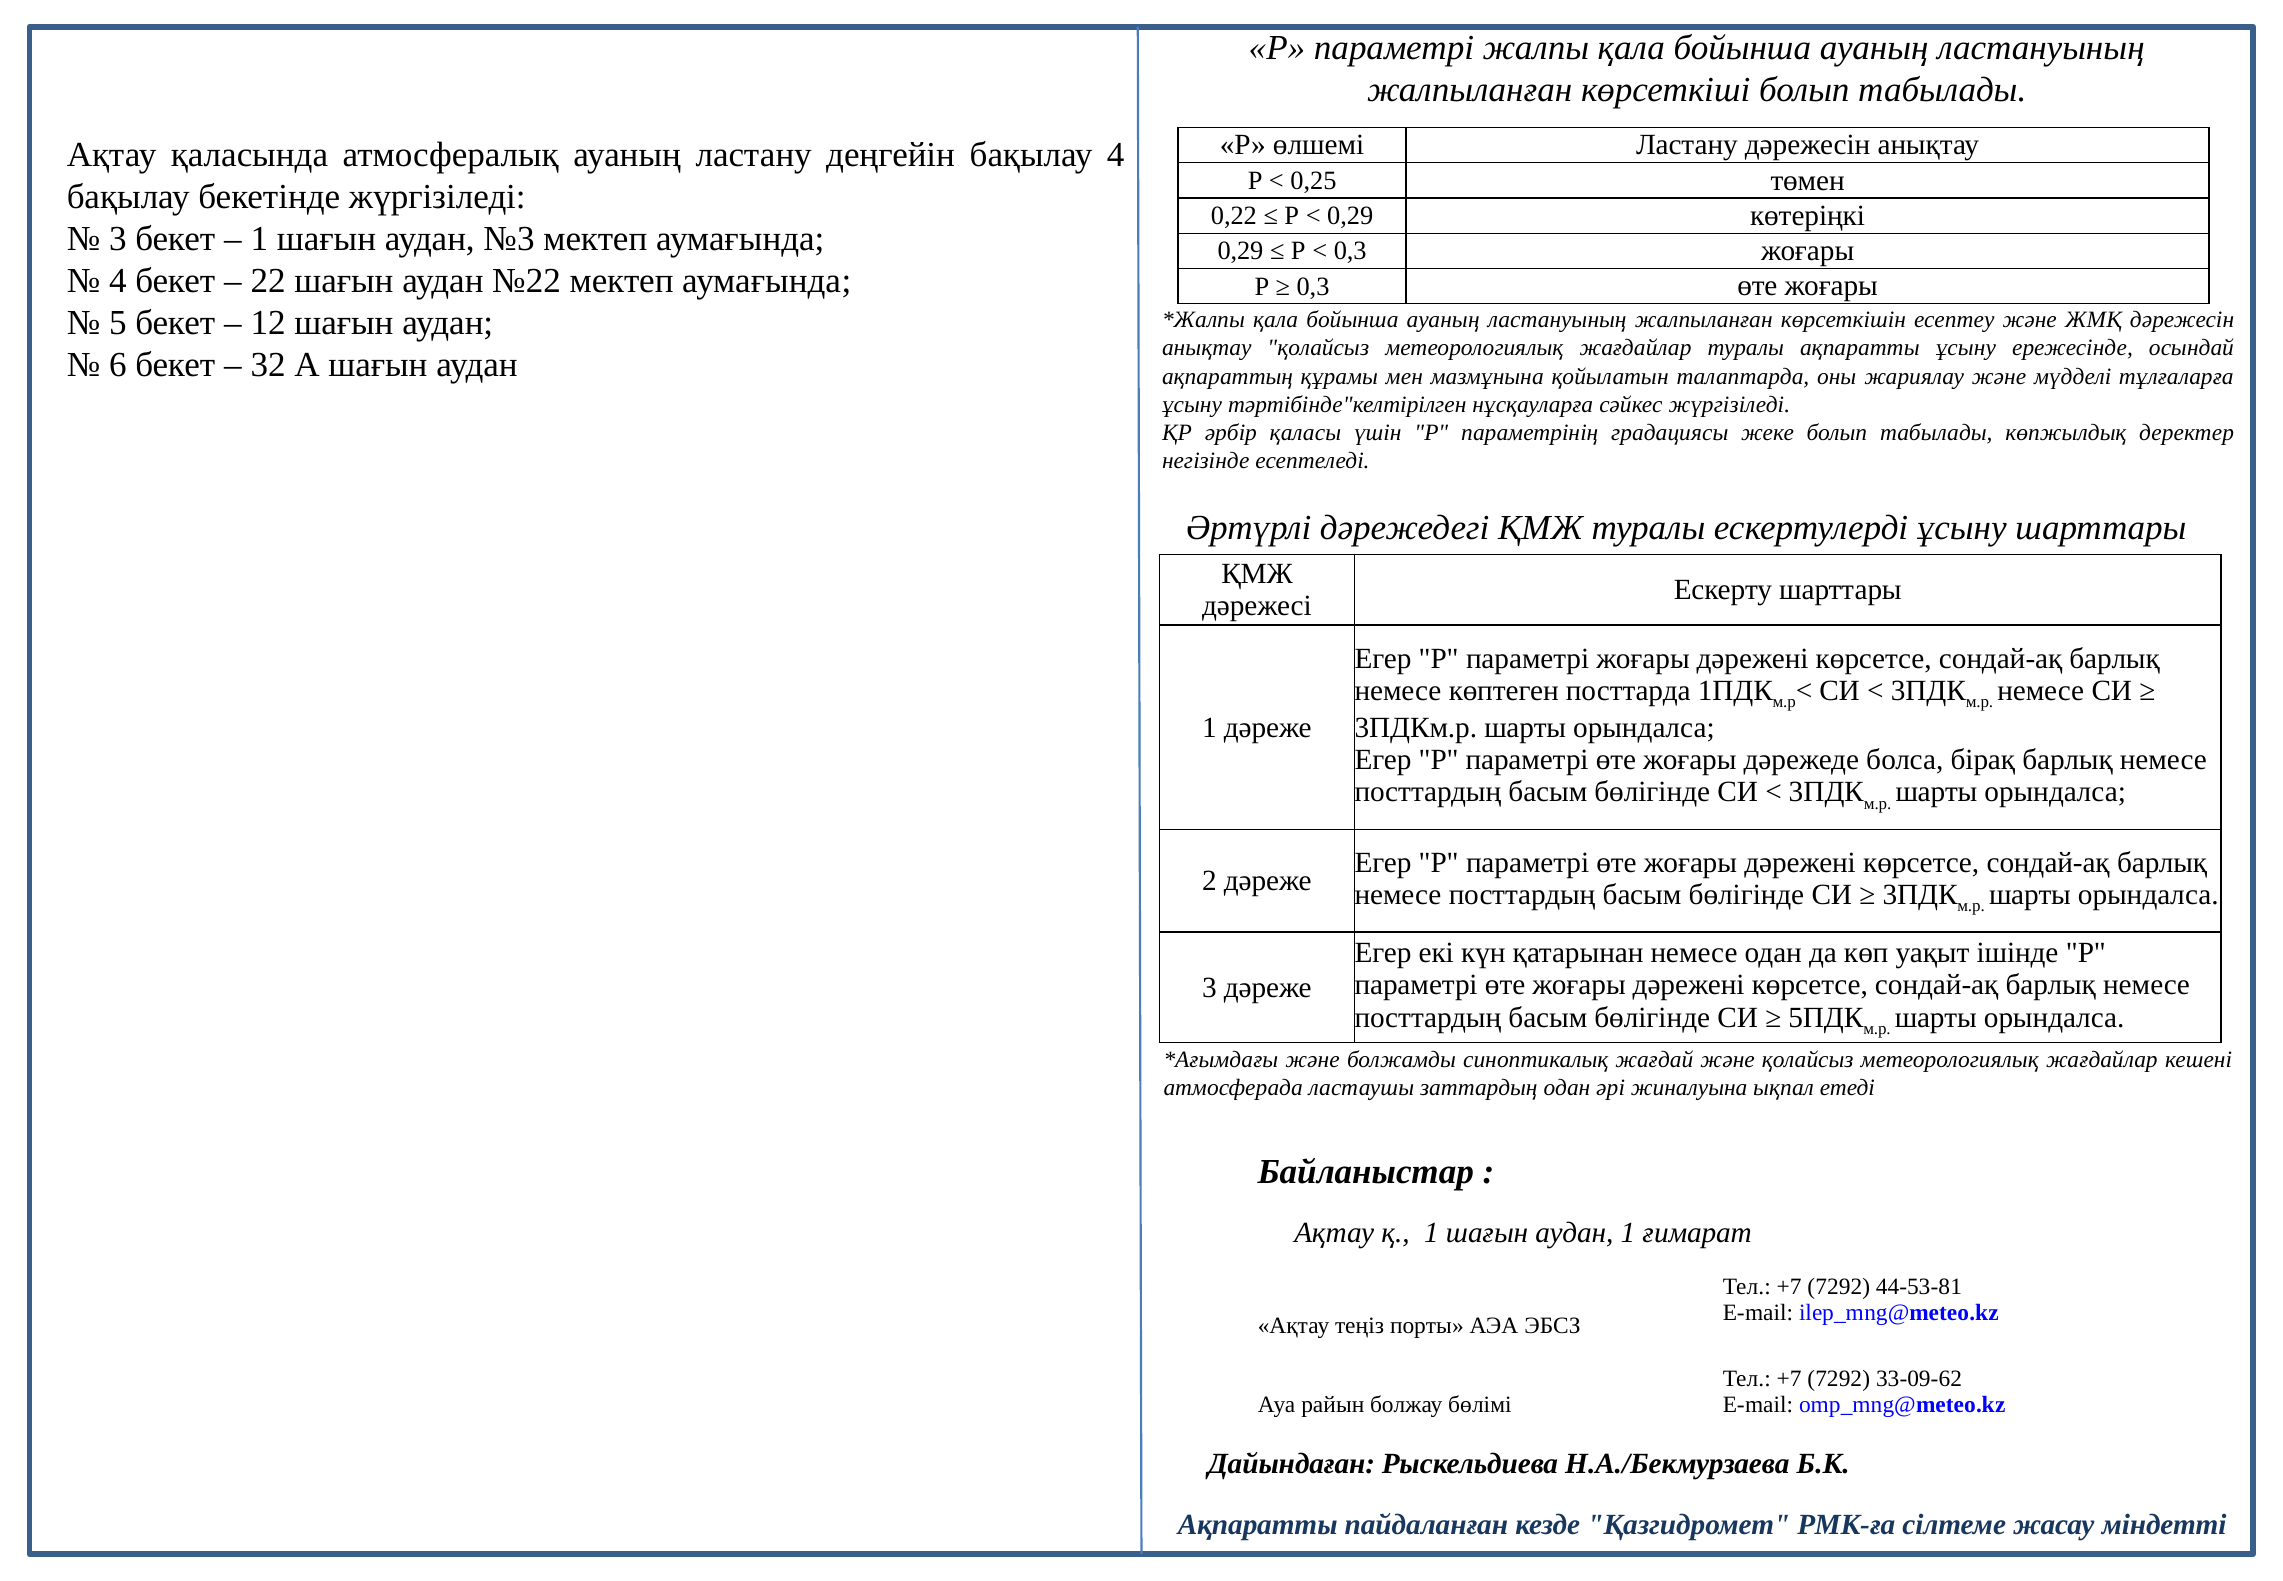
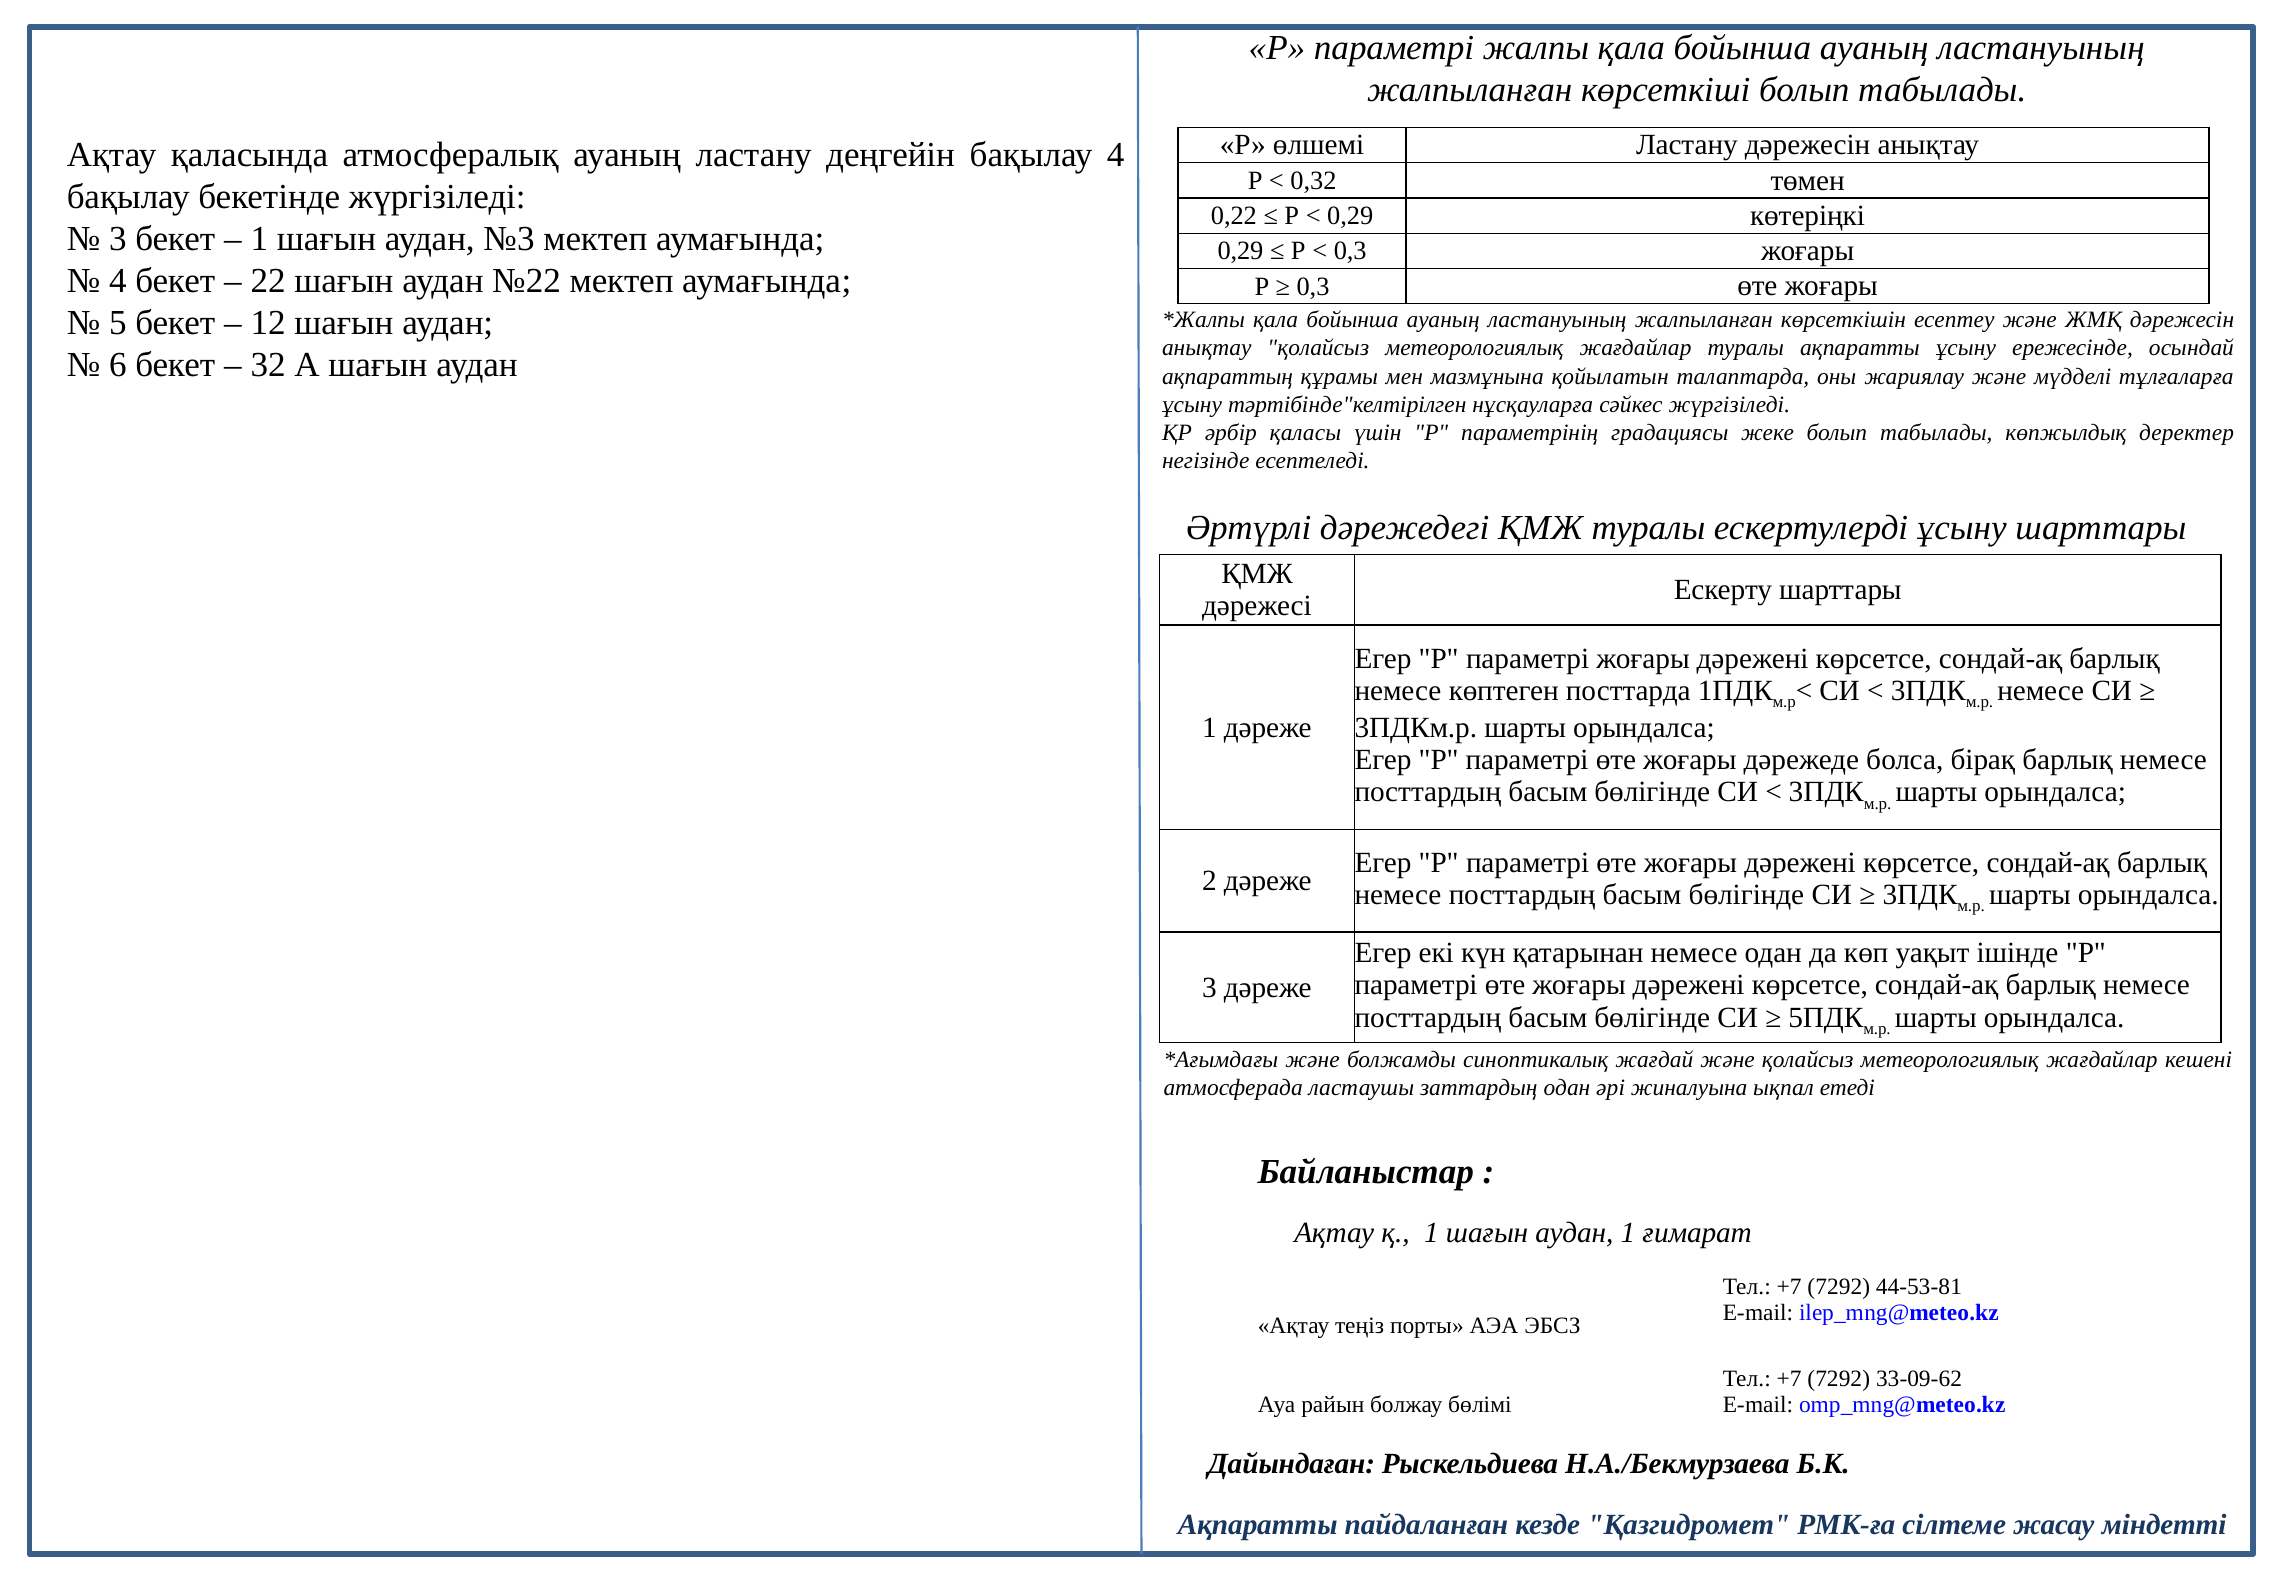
0,25: 0,25 -> 0,32 (1314, 180)
